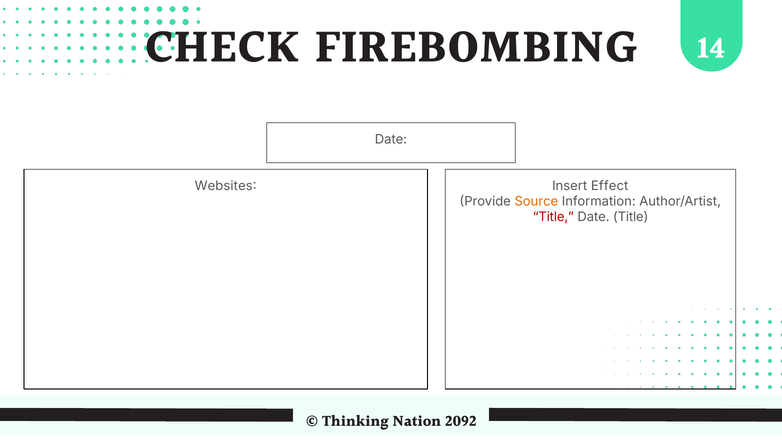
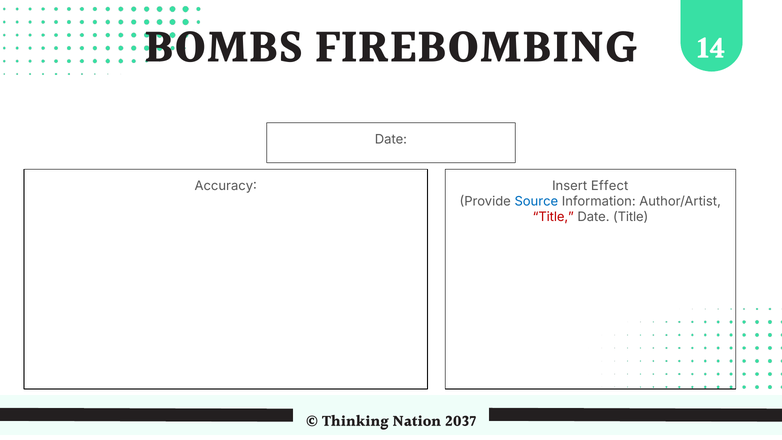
CHECK: CHECK -> BOMBS (224, 48)
Websites: Websites -> Accuracy (226, 186)
Source colour: orange -> blue (536, 201)
2092: 2092 -> 2037 (461, 422)
